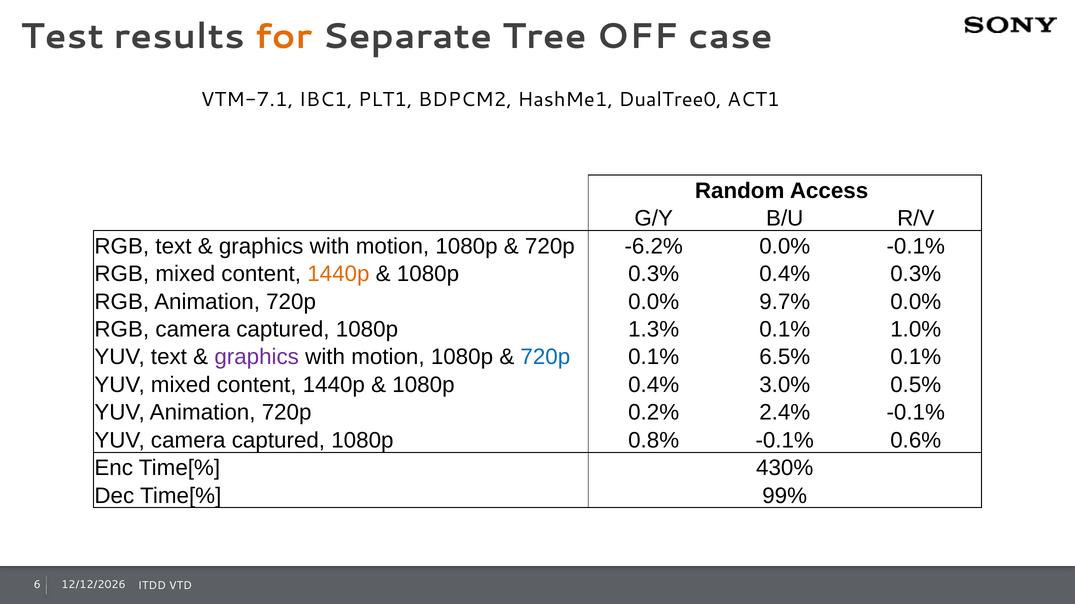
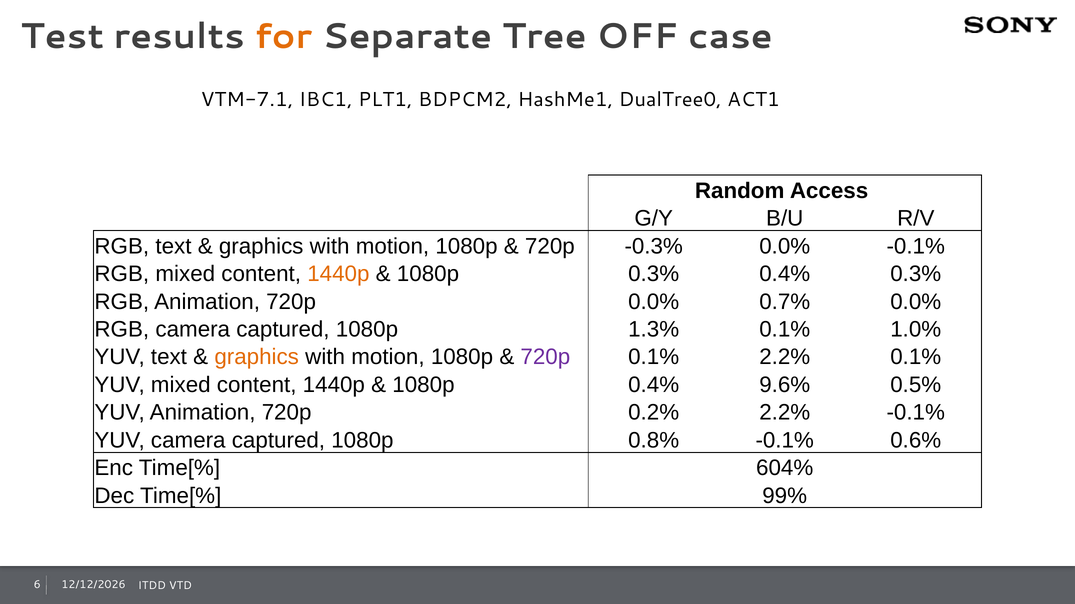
-6.2%: -6.2% -> -0.3% (654, 246)
9.7%: 9.7% -> 0.7% (785, 302)
graphics colour: purple -> orange (257, 357)
720p colour: blue -> purple (545, 357)
0.1% 6.5%: 6.5% -> 2.2% (785, 357)
3.0%: 3.0% -> 9.6% (785, 385)
0.2% 2.4%: 2.4% -> 2.2% (785, 412)
430%: 430% -> 604% (785, 468)
